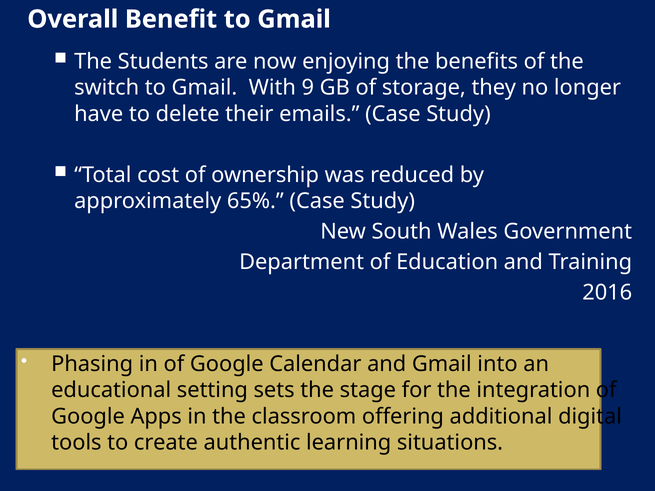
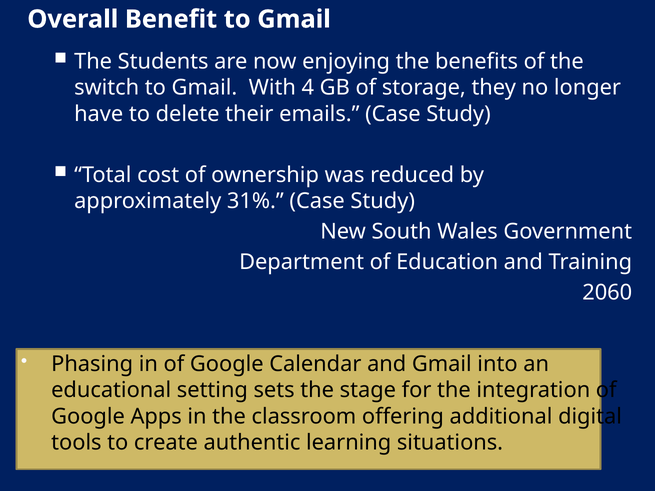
9: 9 -> 4 (308, 88)
65%: 65% -> 31% (255, 201)
2016: 2016 -> 2060 (607, 293)
